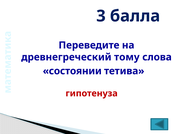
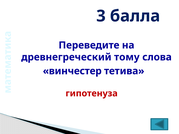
состоянии: состоянии -> винчестер (72, 71)
